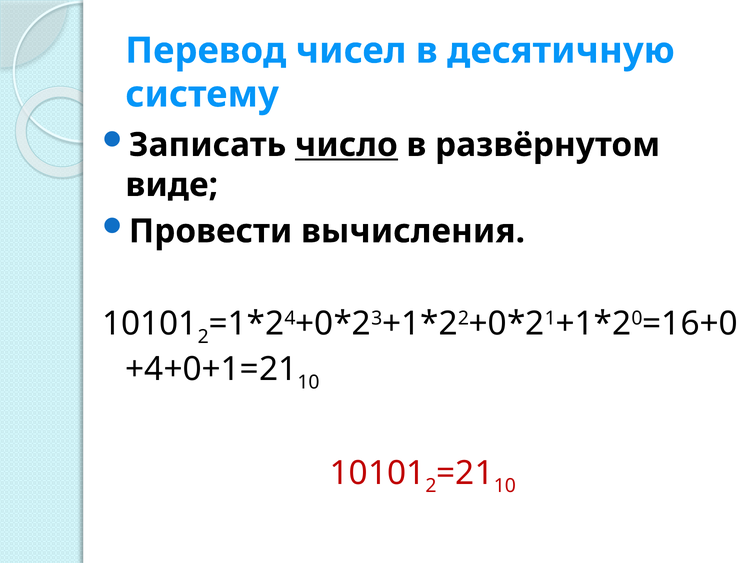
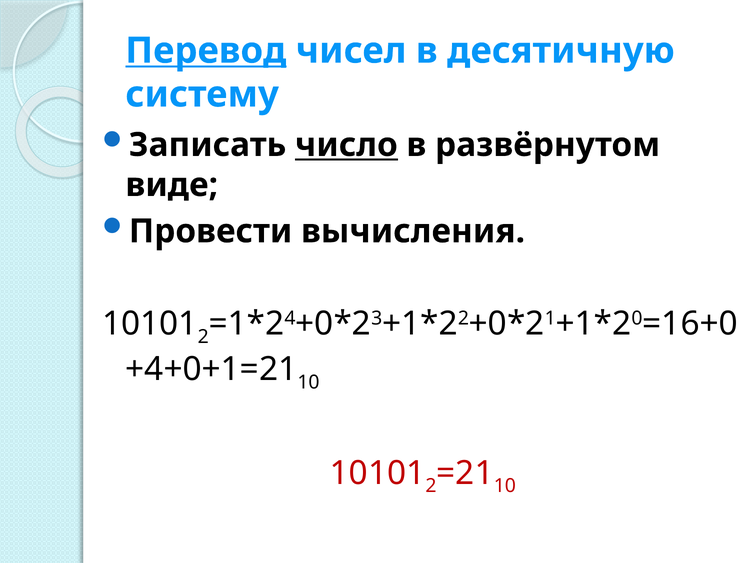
Перевод underline: none -> present (206, 51)
